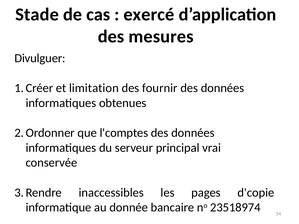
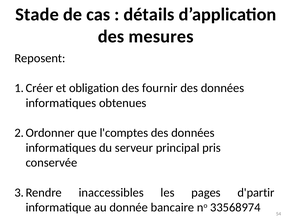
exercé: exercé -> détails (149, 15)
Divulguer: Divulguer -> Reposent (40, 58)
limitation: limitation -> obligation (94, 88)
vrai: vrai -> pris (212, 148)
d'copie: d'copie -> d'partir (256, 193)
23518974: 23518974 -> 33568974 (235, 208)
